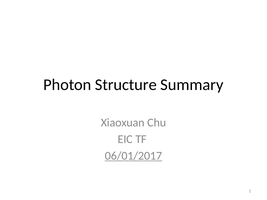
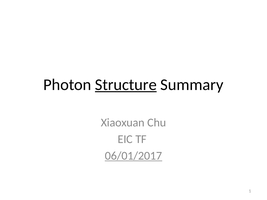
Structure underline: none -> present (126, 85)
